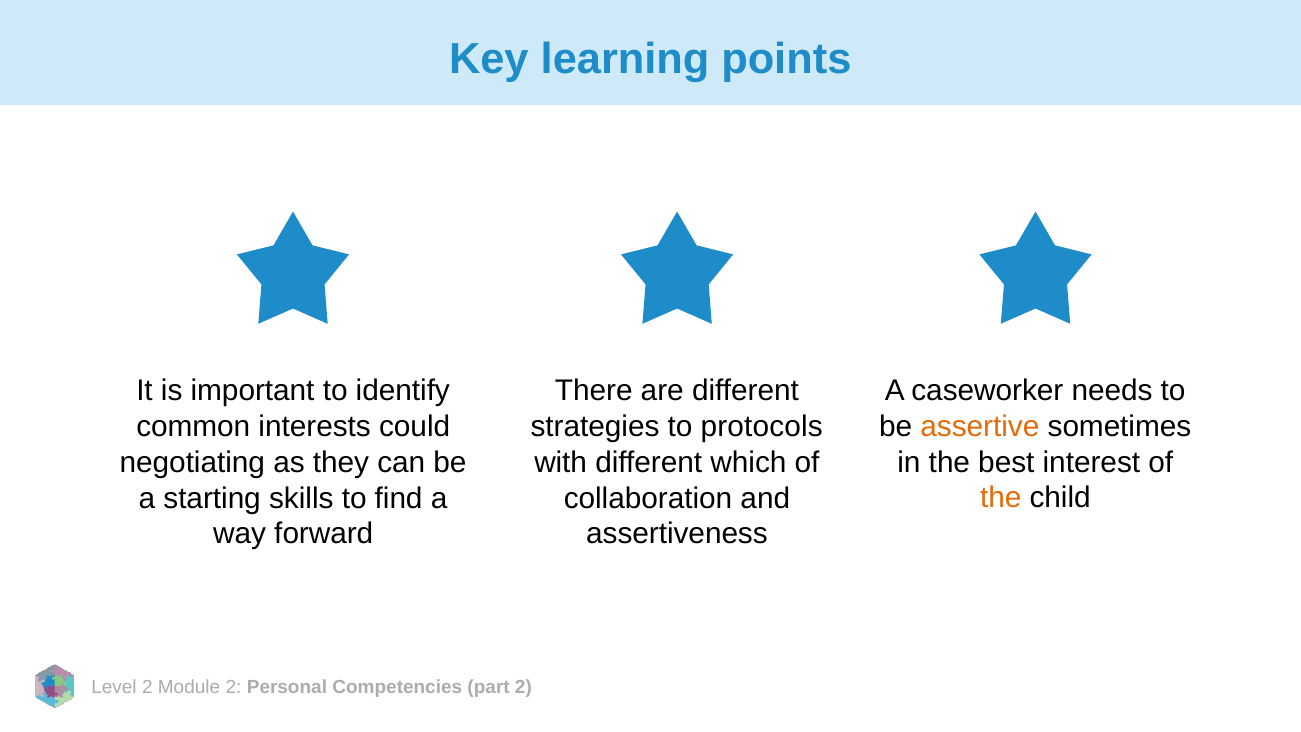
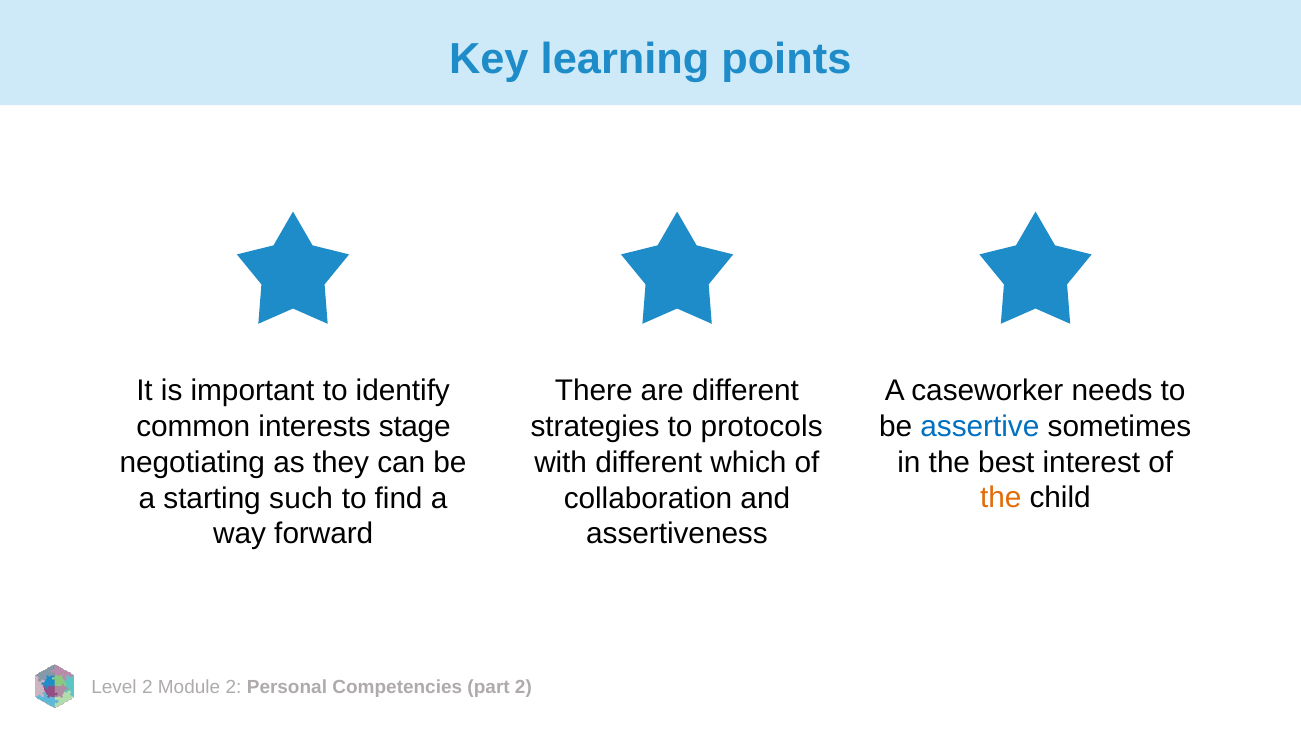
could: could -> stage (415, 427)
assertive colour: orange -> blue (980, 426)
skills: skills -> such (301, 498)
